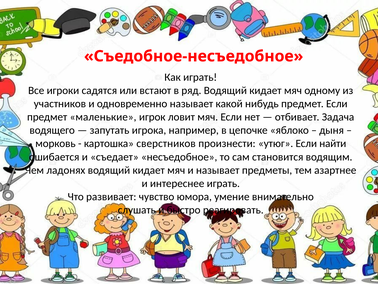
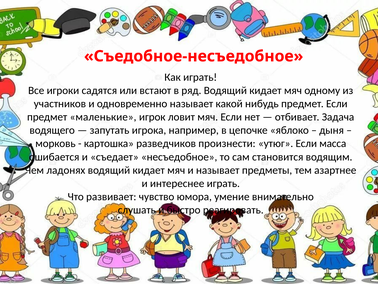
сверстников: сверстников -> разведчиков (166, 143)
найти: найти -> масса (333, 143)
